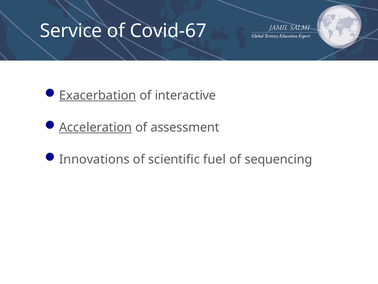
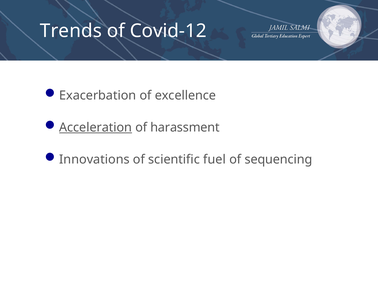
Service: Service -> Trends (71, 31)
Covid-67: Covid-67 -> Covid-12 (168, 31)
Exacerbation underline: present -> none (98, 95)
interactive: interactive -> excellence (185, 95)
assessment: assessment -> harassment (185, 127)
